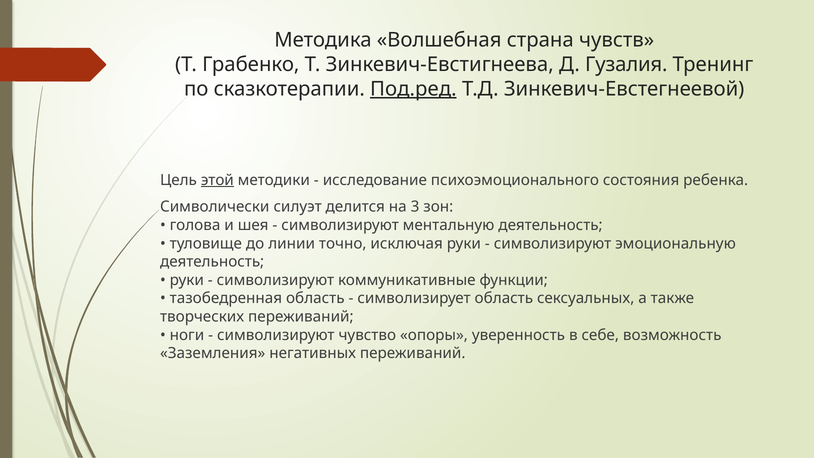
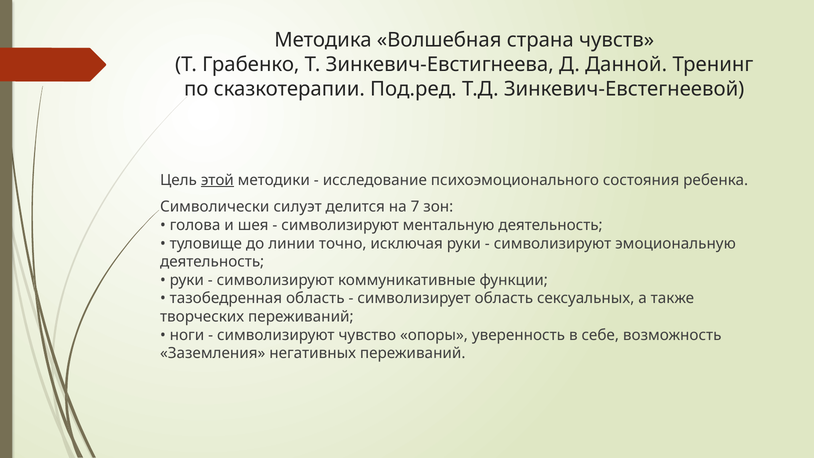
Гузалия: Гузалия -> Данной (626, 65)
Под.ред underline: present -> none (413, 89)
3: 3 -> 7 (415, 207)
